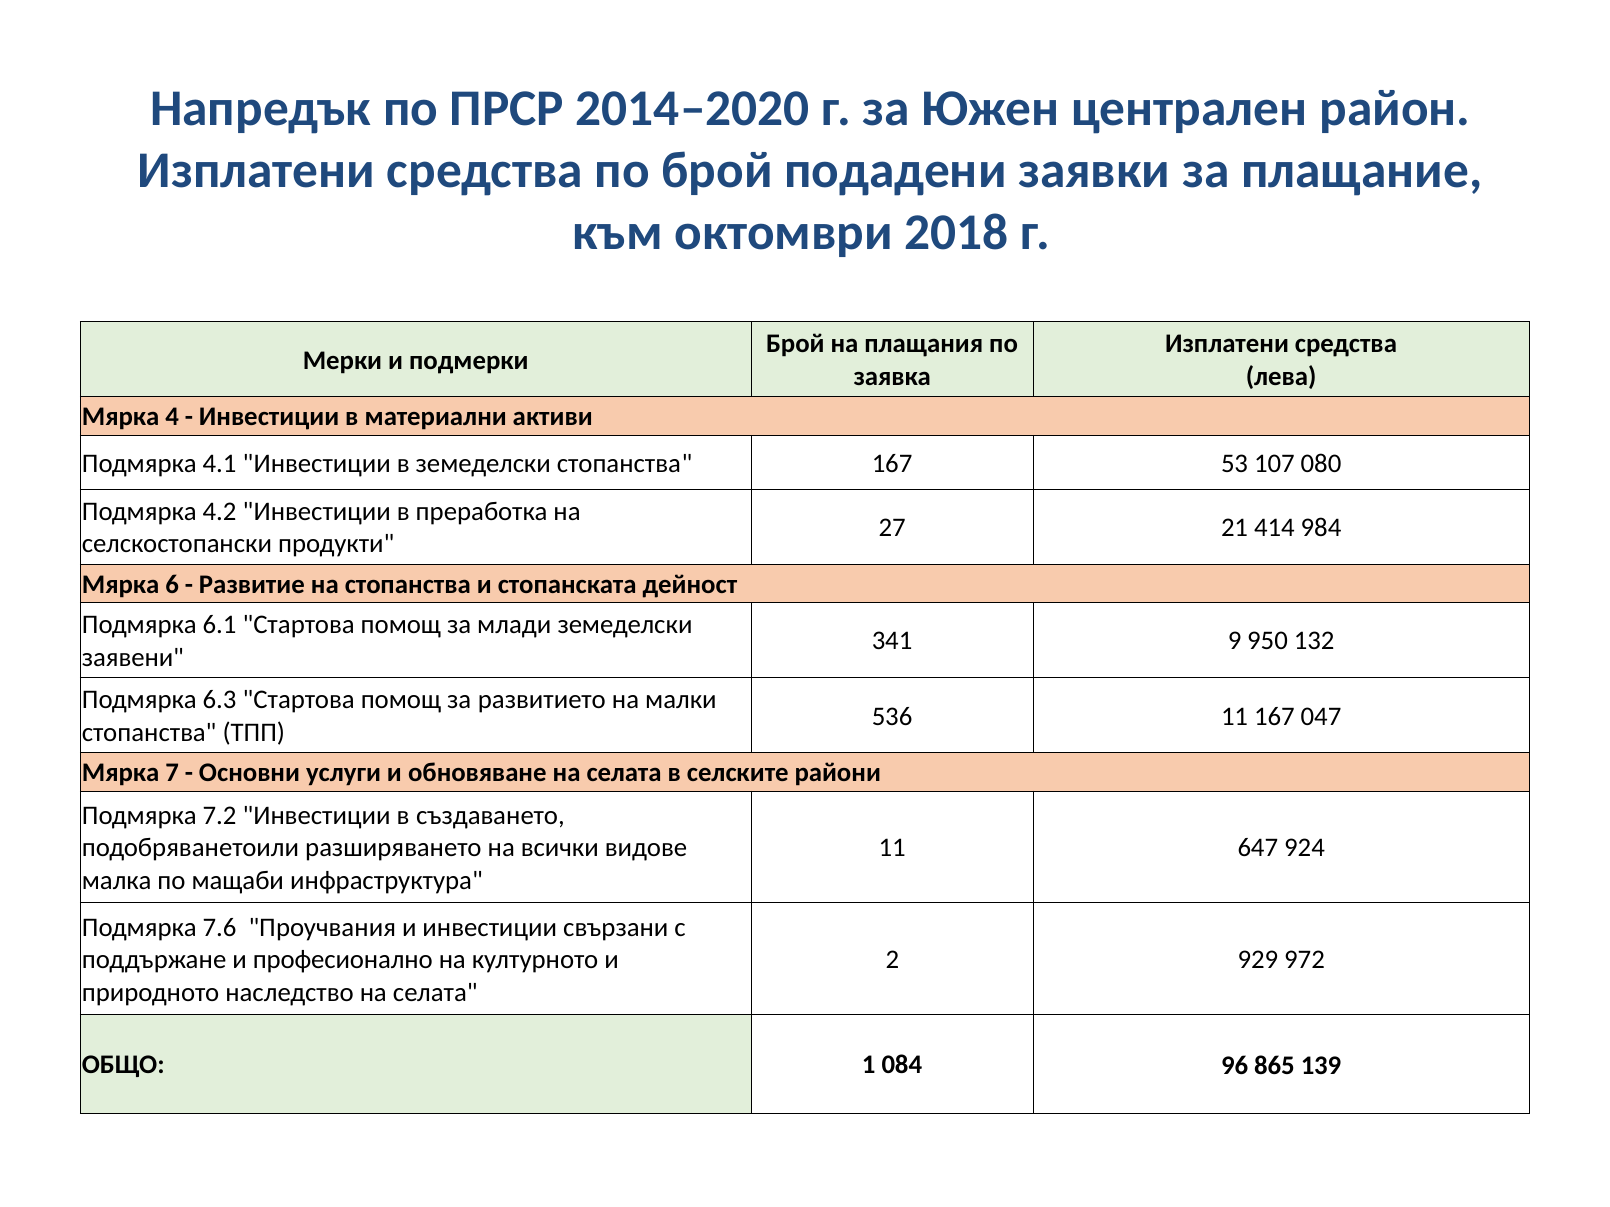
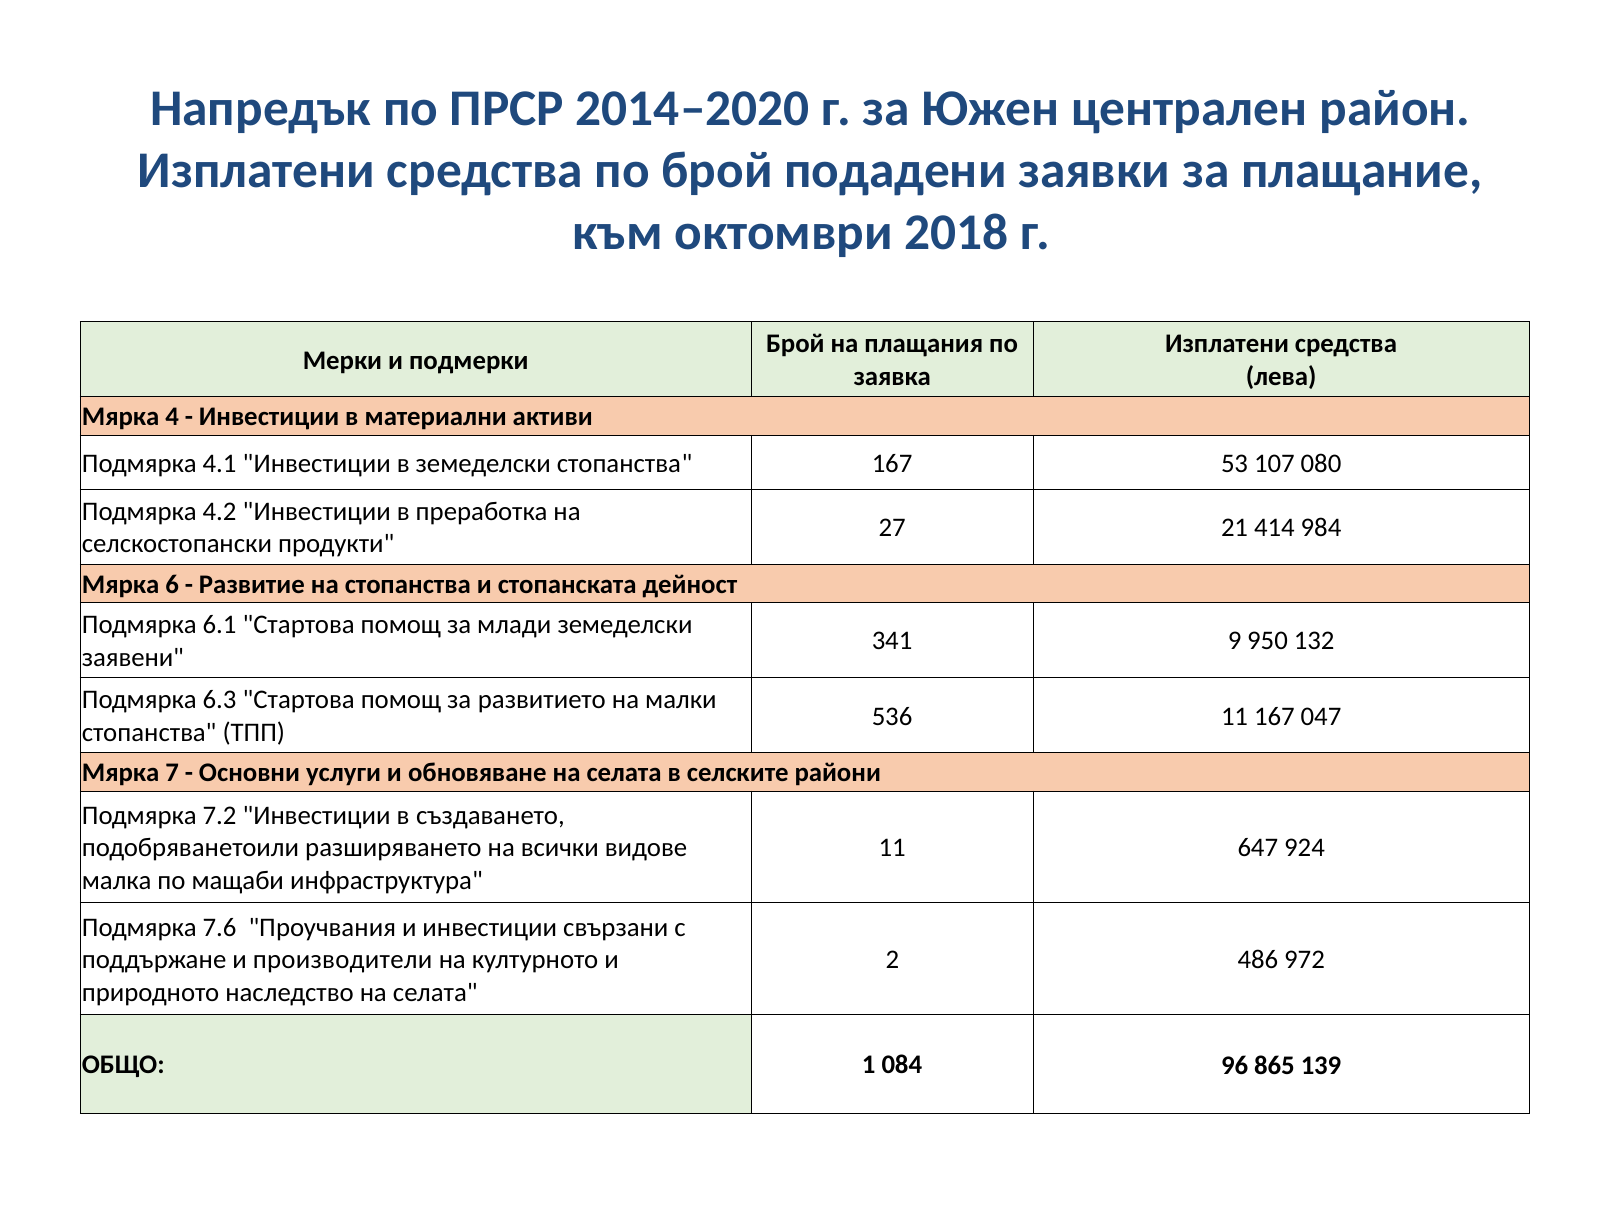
професионално: професионално -> производители (343, 960)
929: 929 -> 486 (1258, 960)
